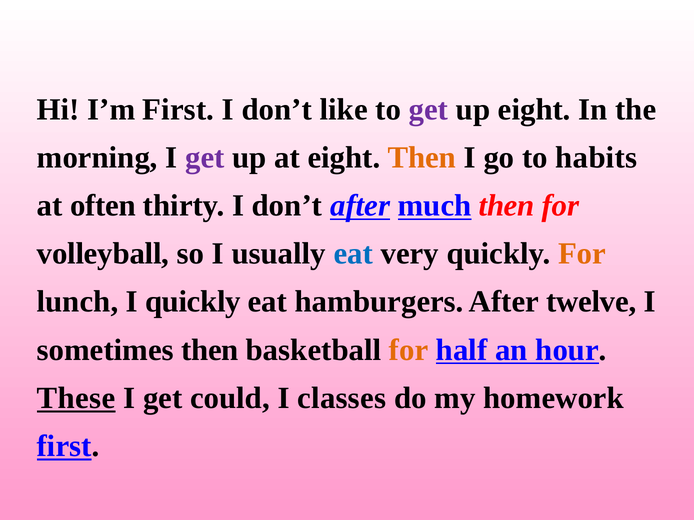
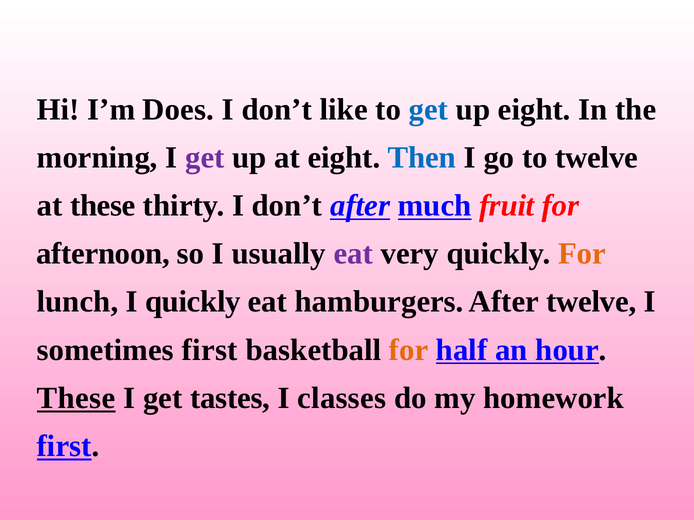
I’m First: First -> Does (178, 110)
get colour: purple -> blue (428, 110)
Then colour: orange -> blue (422, 158)
to habits: habits -> twelve (597, 158)
at often: often -> these (103, 206)
much then: then -> fruit (507, 206)
volleyball: volleyball -> afternoon (103, 254)
eat colour: blue -> purple (353, 254)
sometimes then: then -> first (210, 350)
could: could -> tastes (230, 398)
